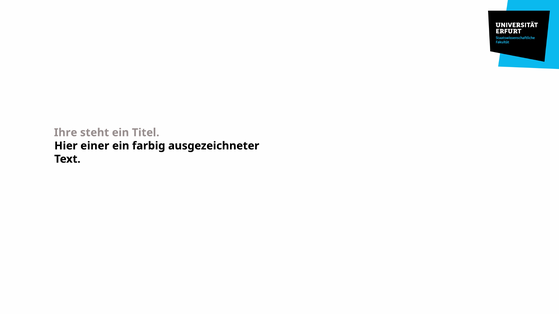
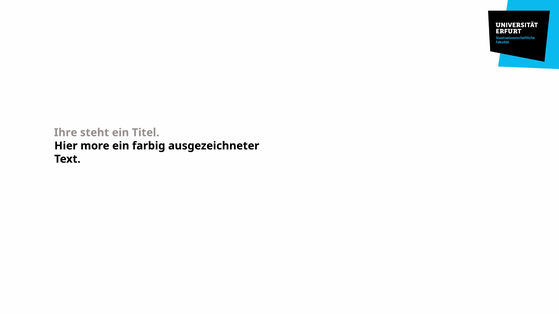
einer: einer -> more (95, 146)
